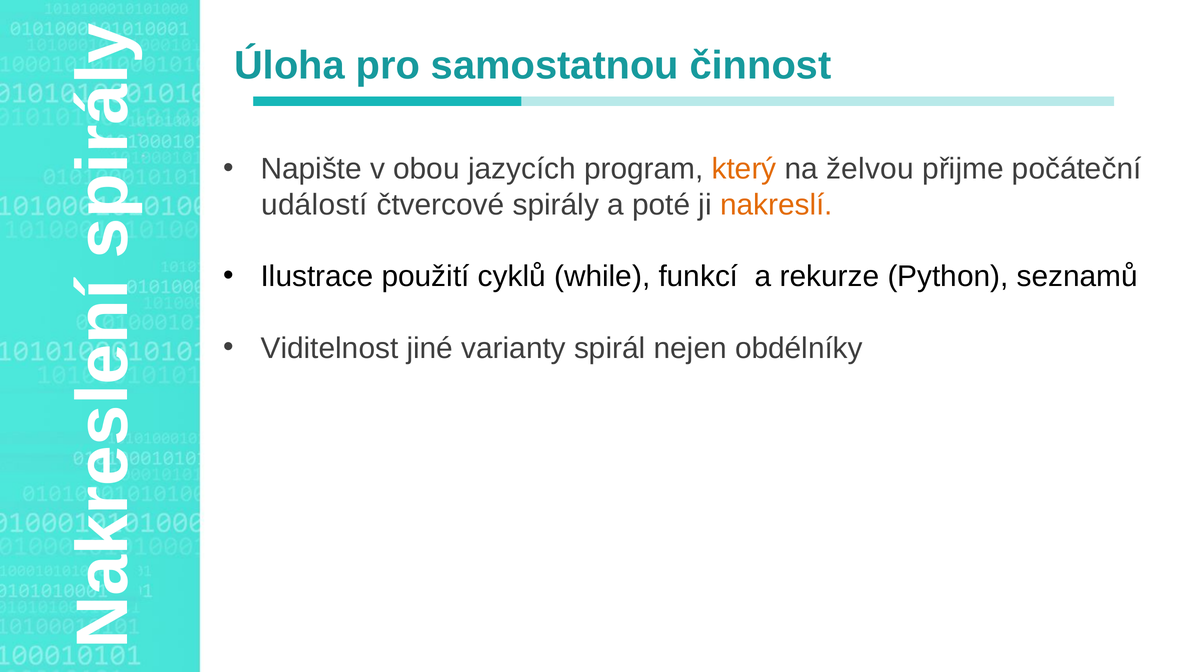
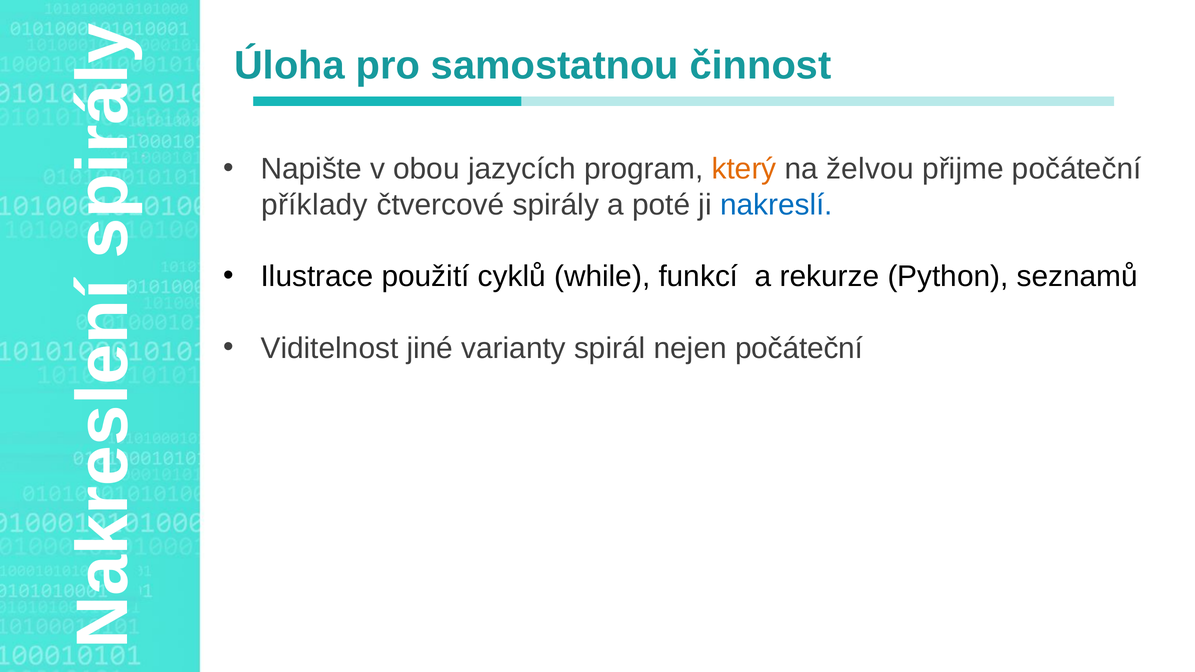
událostí: událostí -> příklady (314, 205)
nakreslí colour: orange -> blue (776, 205)
nejen obdélníky: obdélníky -> počáteční (799, 348)
